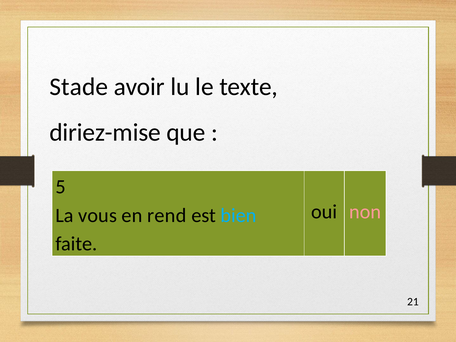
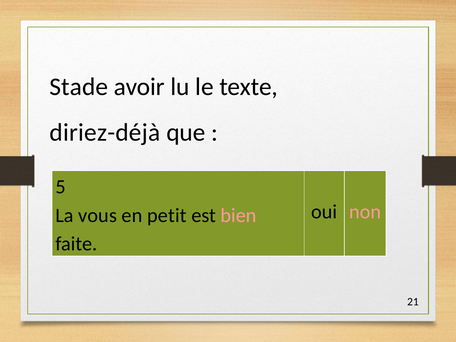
diriez-mise: diriez-mise -> diriez-déjà (105, 132)
rend: rend -> petit (167, 215)
bien colour: light blue -> pink (239, 215)
